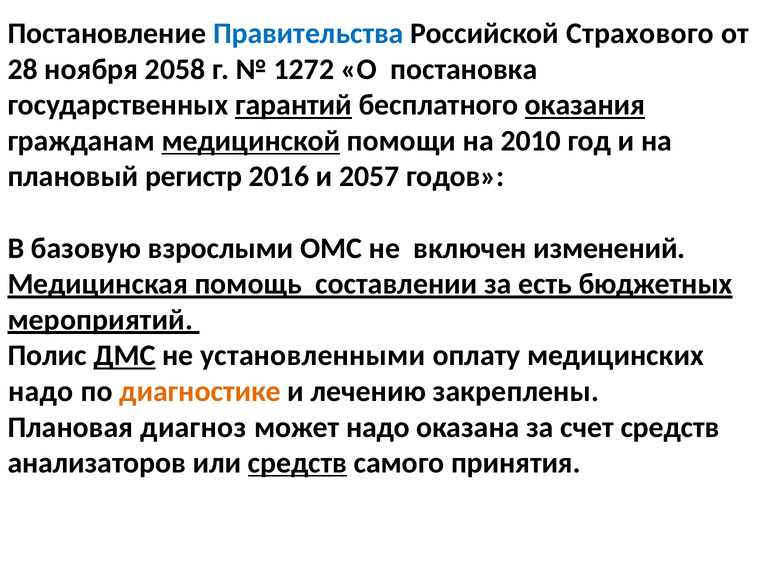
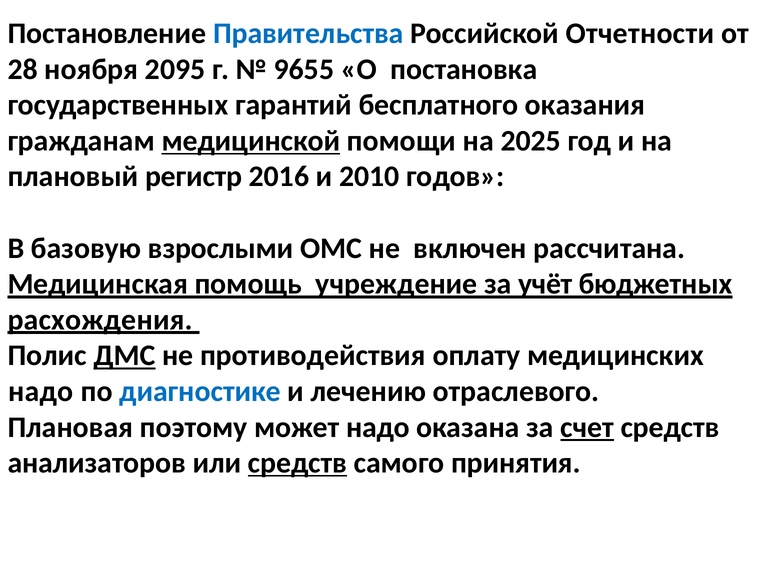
Страхового: Страхового -> Отчетности (640, 33)
2058: 2058 -> 2095 (175, 69)
1272: 1272 -> 9655 (304, 69)
гарантий underline: present -> none (294, 105)
оказания underline: present -> none (585, 105)
2010: 2010 -> 2025 (531, 141)
2057: 2057 -> 2010 (369, 177)
изменений: изменений -> рассчитана (609, 248)
составлении: составлении -> учреждение (396, 284)
есть: есть -> учёт (545, 284)
мероприятий: мероприятий -> расхождения (100, 320)
установленными: установленными -> противодействия (313, 356)
диагностике colour: orange -> blue (200, 392)
закреплены: закреплены -> отраслевого (516, 392)
диагноз: диагноз -> поэтому (194, 427)
счет underline: none -> present (587, 427)
